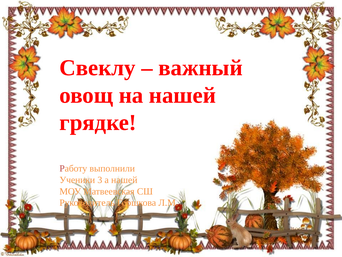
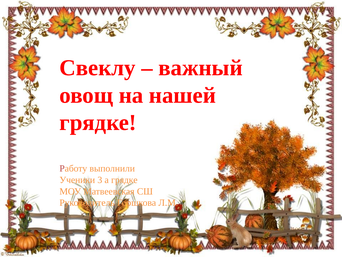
а нашей: нашей -> грядке (124, 180)
